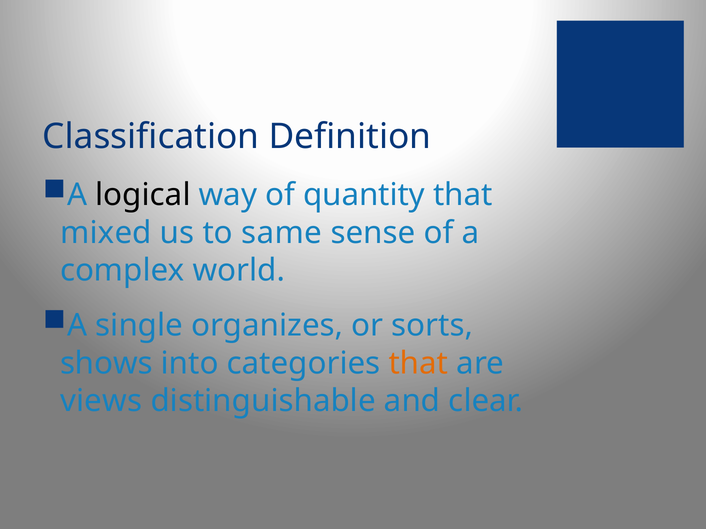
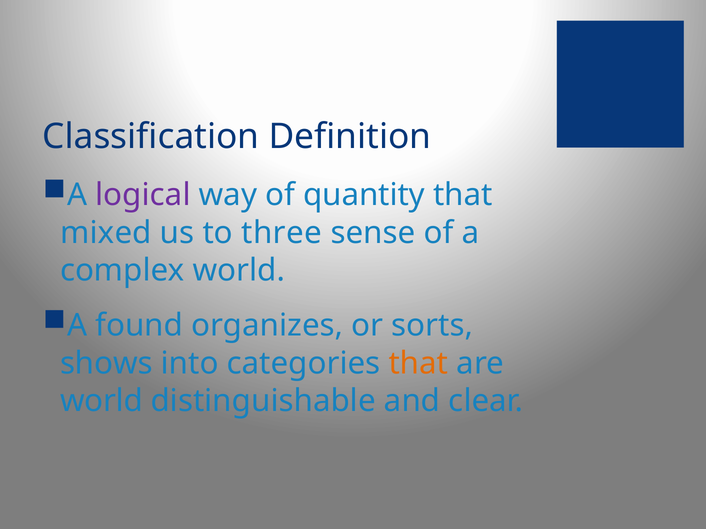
logical colour: black -> purple (143, 195)
same: same -> three (282, 233)
single: single -> found (139, 326)
views: views -> world (101, 401)
